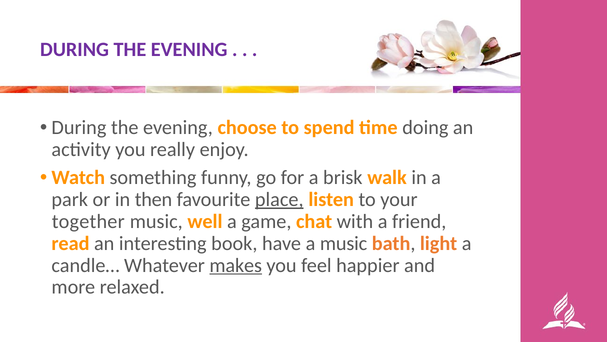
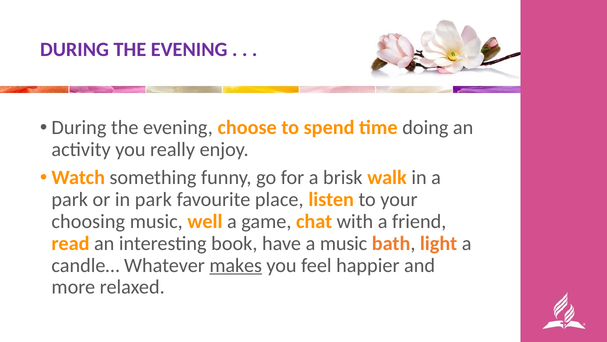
in then: then -> park (153, 199)
place underline: present -> none (279, 199)
together: together -> choosing (88, 221)
